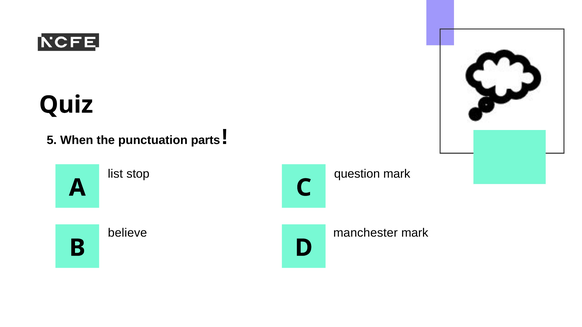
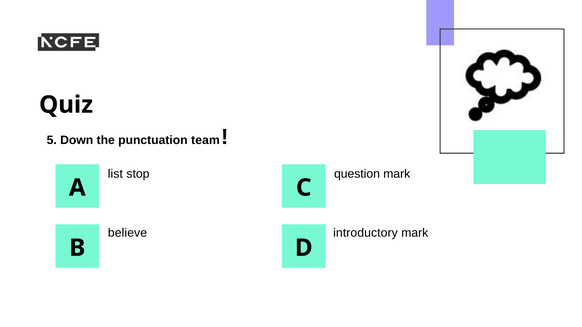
When: When -> Down (77, 140)
parts: parts -> team (205, 140)
manchester: manchester -> introductory (365, 233)
